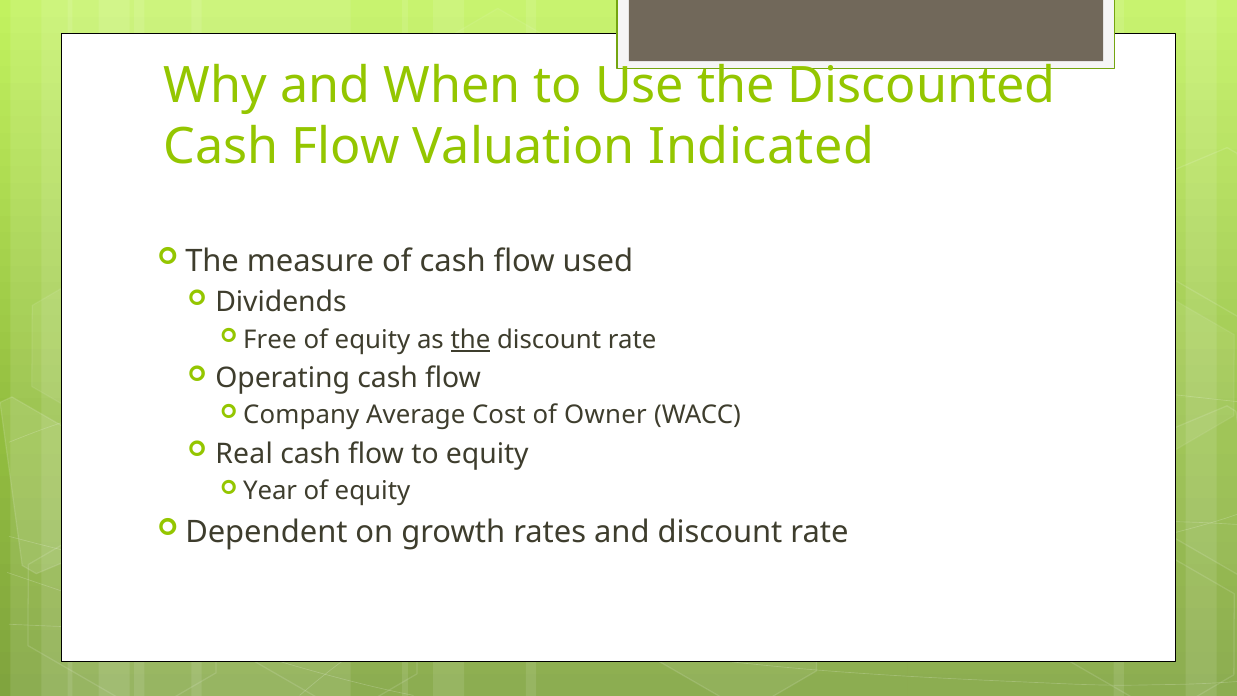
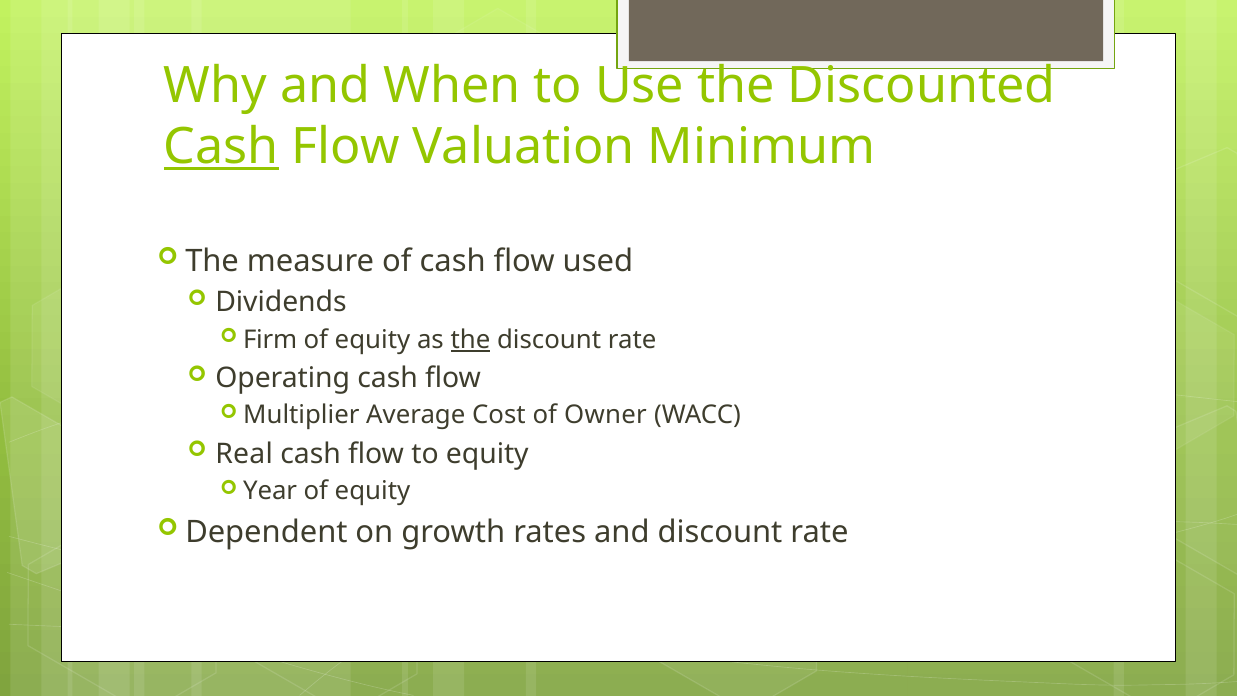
Cash underline: none -> present (221, 147)
Indicated: Indicated -> Minimum (762, 147)
Free: Free -> Firm (270, 340)
Company: Company -> Multiplier (301, 415)
